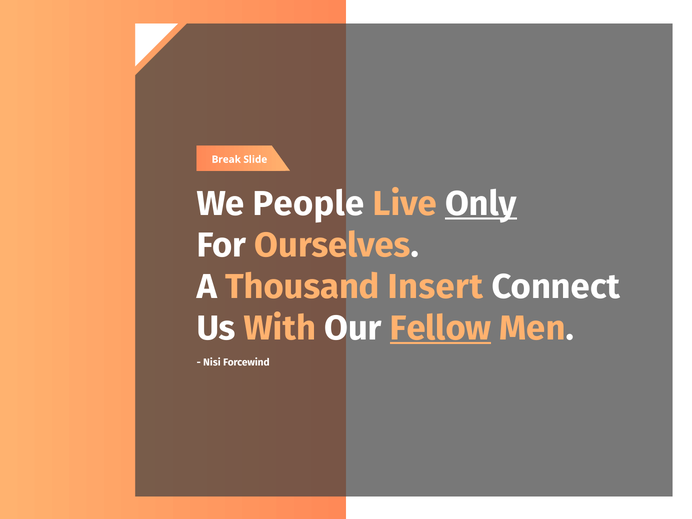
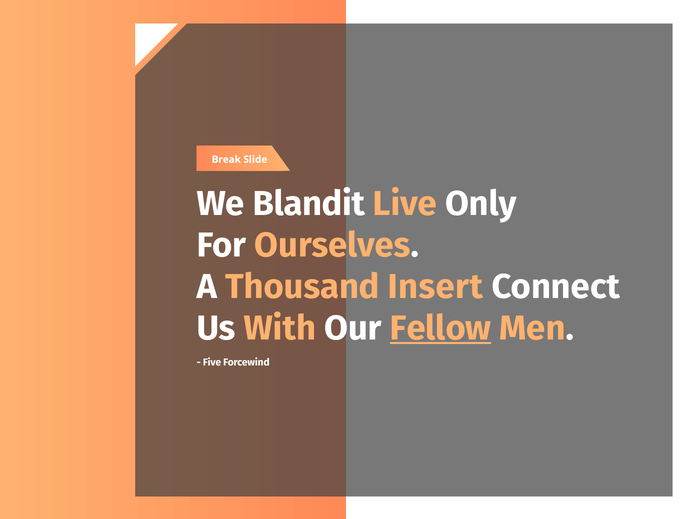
People: People -> Blandit (309, 204)
Only underline: present -> none (481, 204)
Nisi: Nisi -> Five (212, 362)
